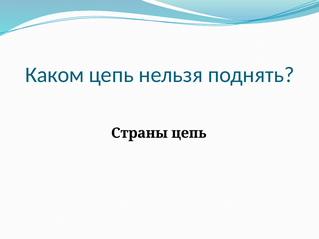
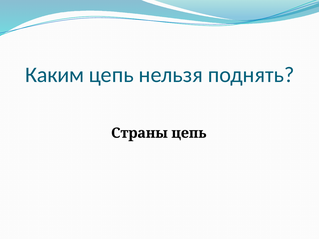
Каком: Каком -> Каким (55, 75)
